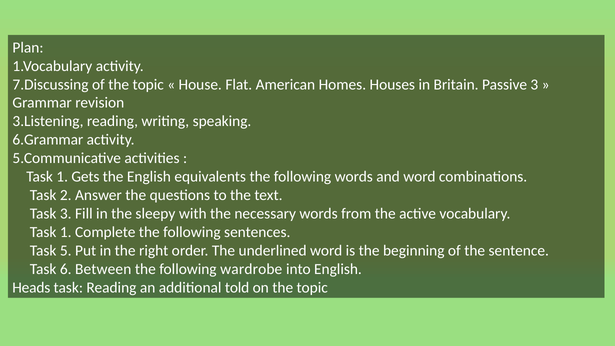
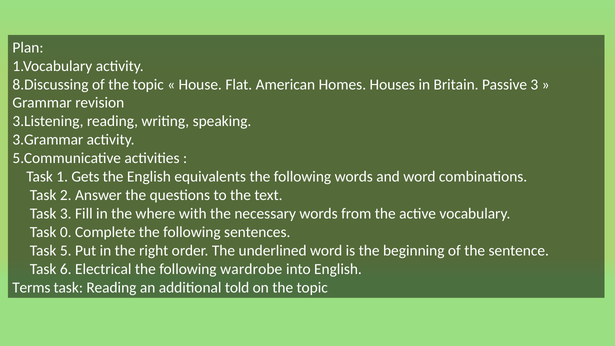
7.Discussing: 7.Discussing -> 8.Discussing (51, 84)
6.Grammar: 6.Grammar -> 3.Grammar (48, 140)
sleepy: sleepy -> where (155, 214)
1: 1 -> 0 (66, 232)
Between: Between -> Electrical (103, 269)
Heads: Heads -> Terms (31, 287)
